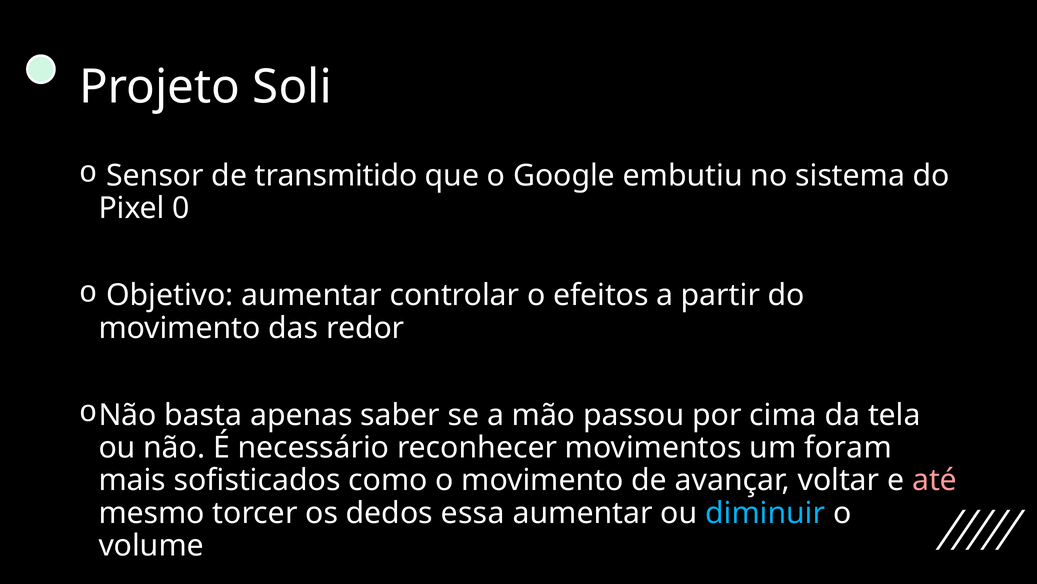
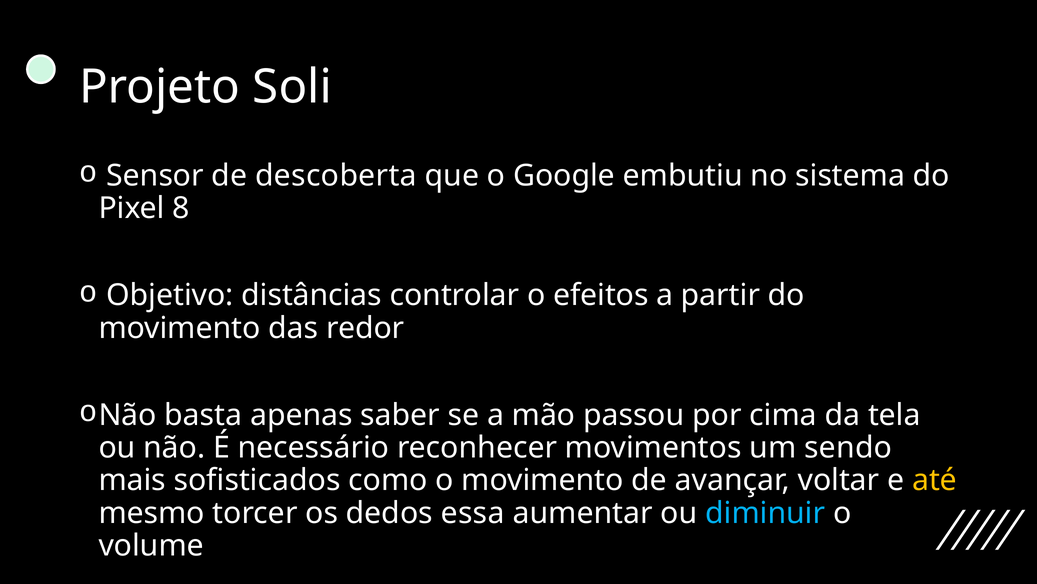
transmitido: transmitido -> descoberta (336, 175)
0: 0 -> 8 (181, 208)
Objetivo aumentar: aumentar -> distâncias (312, 295)
foram: foram -> sendo (848, 447)
até colour: pink -> yellow (935, 480)
